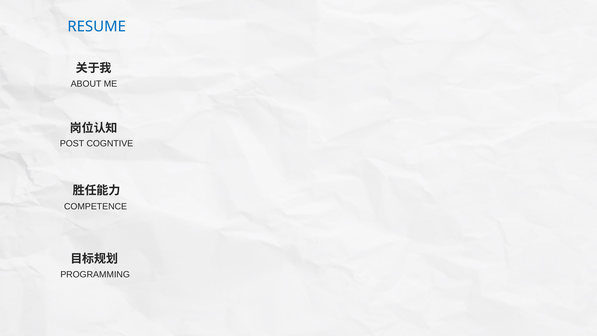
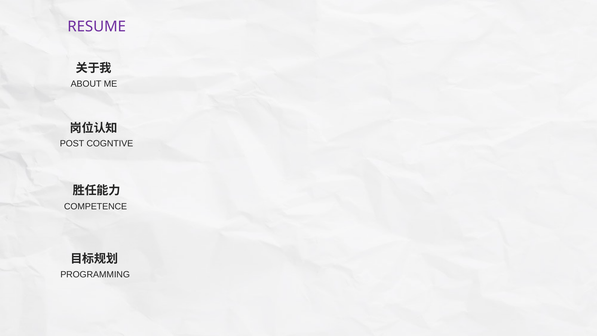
RESUME colour: blue -> purple (97, 26)
